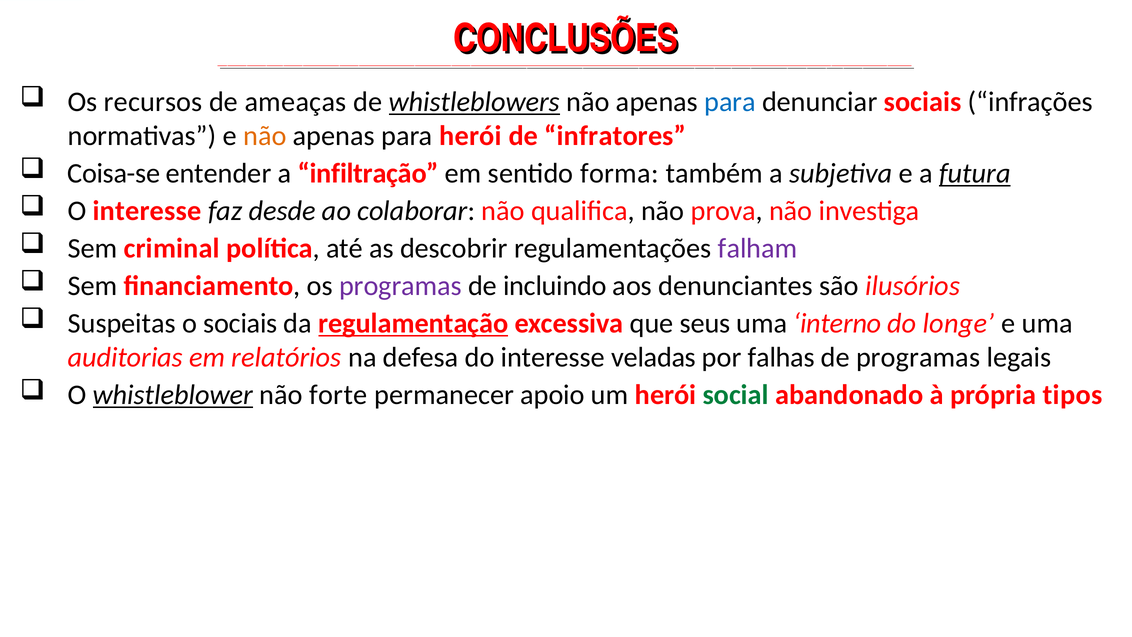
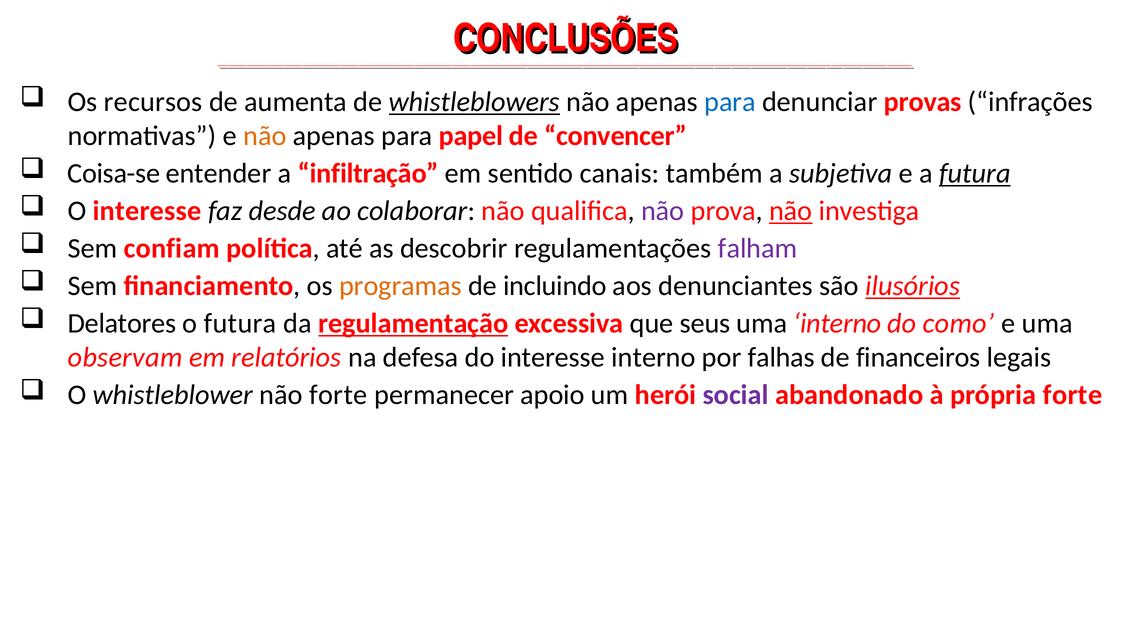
ameaças: ameaças -> aumenta (296, 102)
denunciar sociais: sociais -> provas (923, 102)
para herói: herói -> papel (471, 136)
infratores: infratores -> convencer (616, 136)
forma: forma -> canais (620, 173)
não colour: black -> purple (663, 211)
não underline: none -> present (791, 211)
criminal: criminal -> confiam (172, 248)
programas colour: purple -> orange (401, 286)
ilusórios underline: none -> present (913, 286)
Suspeitas: Suspeitas -> Delatores (122, 323)
o sociais: sociais -> futura (240, 323)
longe: longe -> como (958, 323)
auditorias: auditorias -> observam (125, 357)
interesse veladas: veladas -> interno (653, 357)
de programas: programas -> financeiros (918, 357)
whistleblower underline: present -> none (173, 395)
social colour: green -> purple (736, 395)
própria tipos: tipos -> forte (1073, 395)
